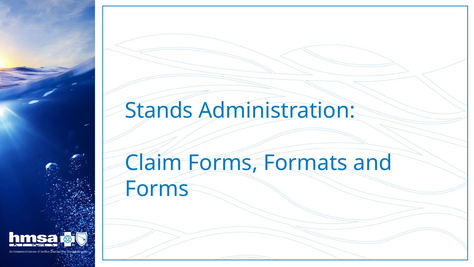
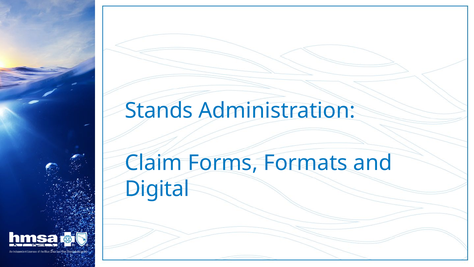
Forms: Forms -> Digital (157, 189)
